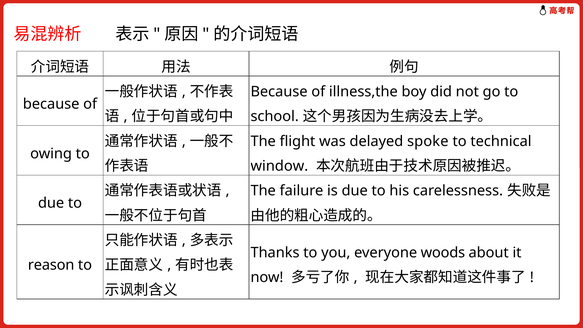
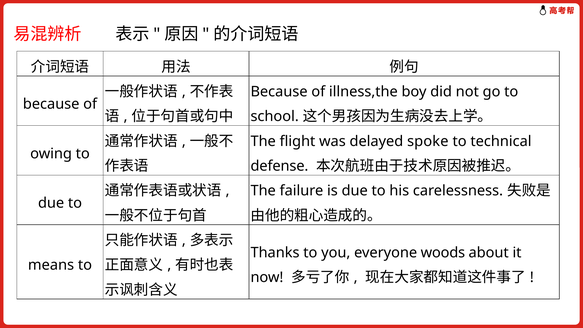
window: window -> defense (279, 166)
reason: reason -> means (51, 265)
